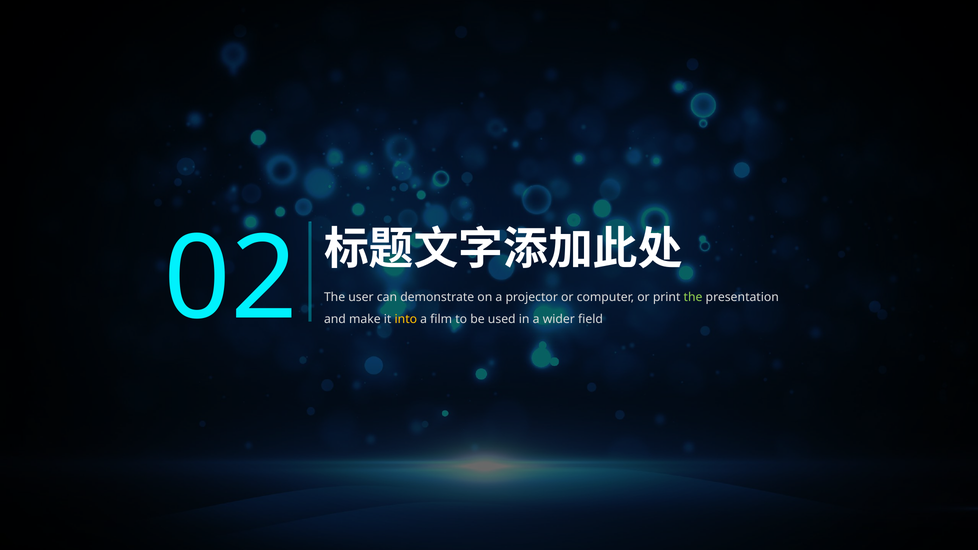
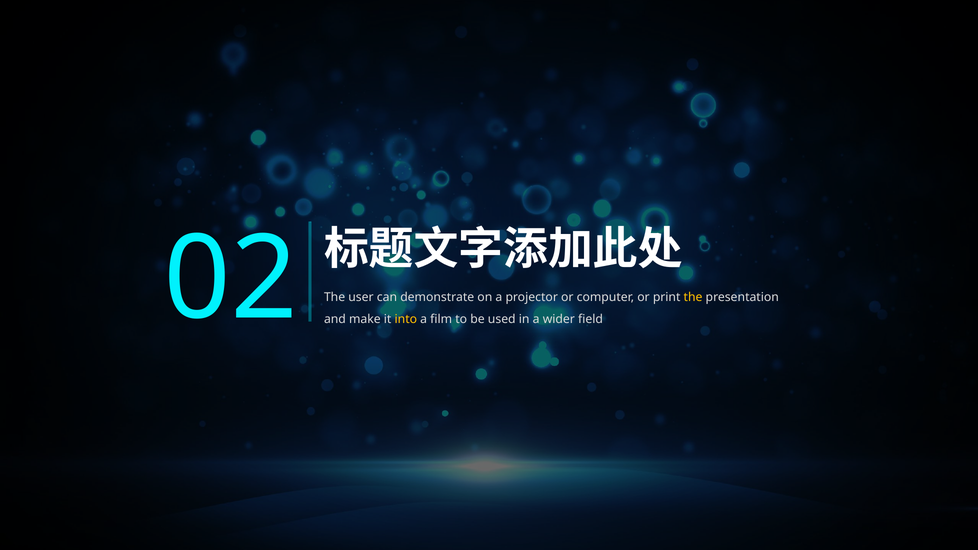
the colour: light green -> yellow (693, 297)
